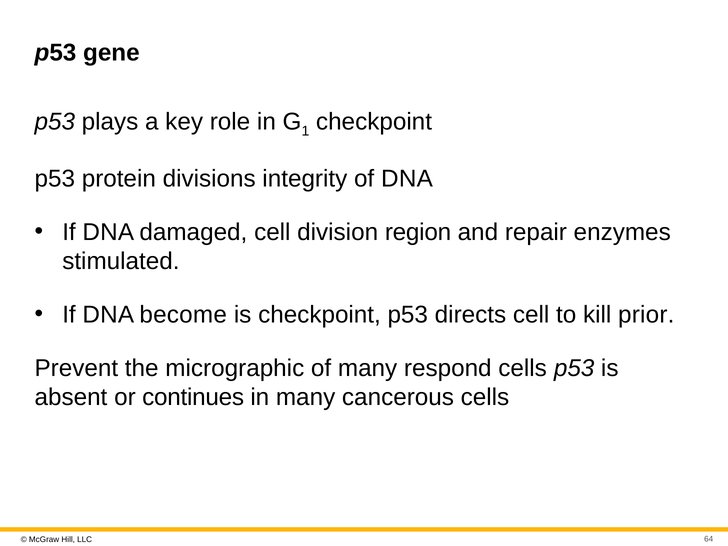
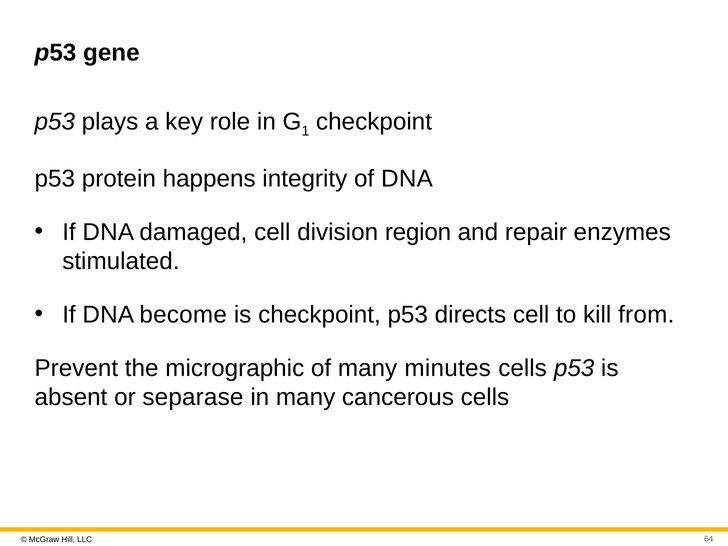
divisions: divisions -> happens (209, 179)
prior: prior -> from (646, 315)
respond: respond -> minutes (448, 368)
continues: continues -> separase (193, 397)
